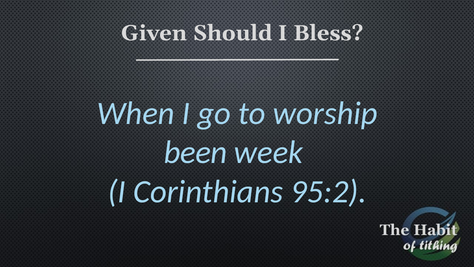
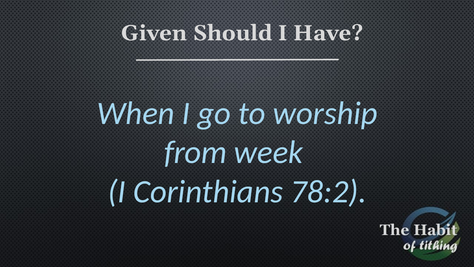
Bless: Bless -> Have (328, 33)
been: been -> from (195, 152)
95:2: 95:2 -> 78:2 (329, 191)
